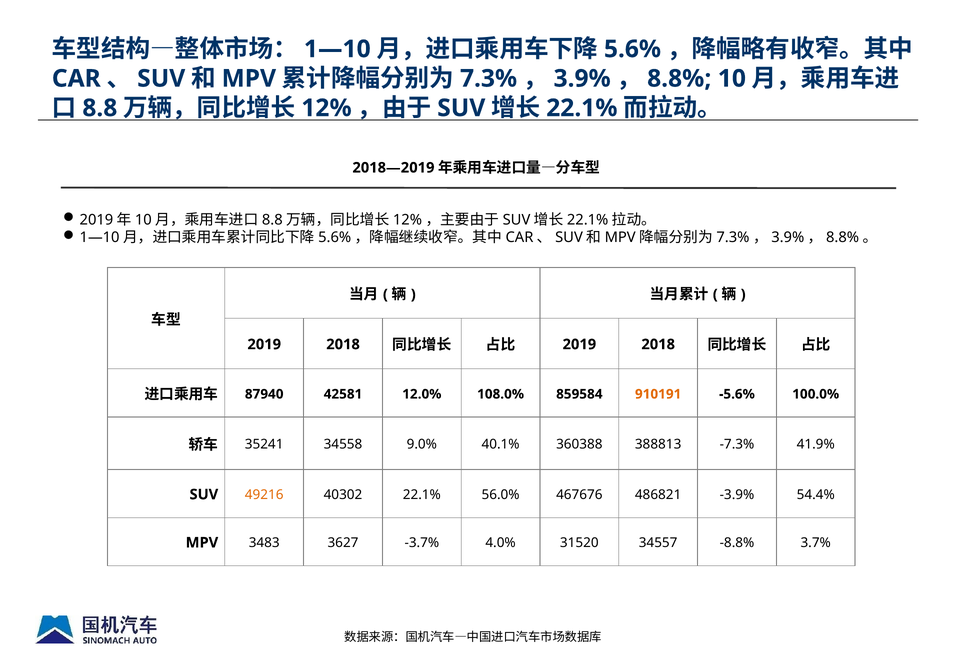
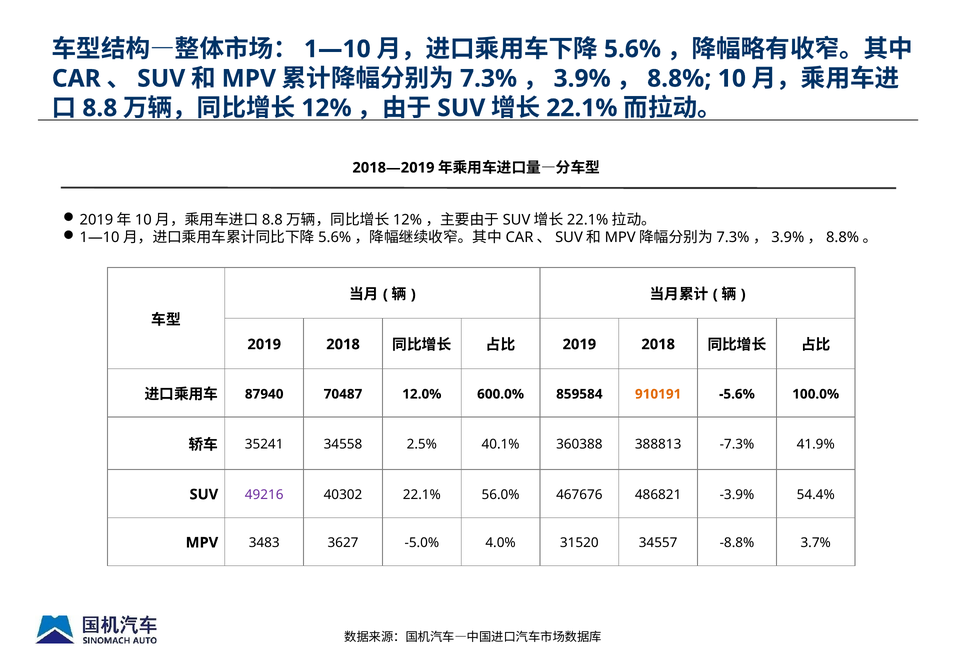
42581: 42581 -> 70487 (343, 394)
108.0%: 108.0% -> 600.0% (501, 394)
9.0%: 9.0% -> 2.5% (422, 445)
49216 colour: orange -> purple (264, 495)
-3.7%: -3.7% -> -5.0% (422, 543)
